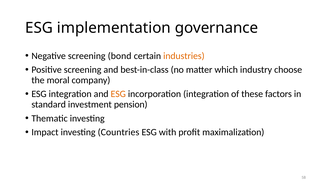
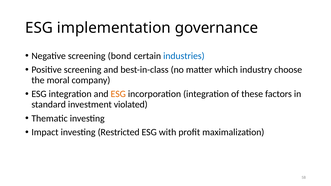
industries colour: orange -> blue (184, 56)
pension: pension -> violated (131, 105)
Countries: Countries -> Restricted (119, 132)
